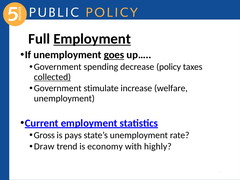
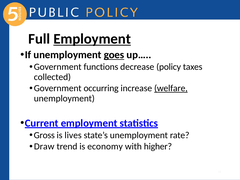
spending: spending -> functions (101, 67)
collected underline: present -> none (52, 77)
stimulate: stimulate -> occurring (101, 88)
welfare underline: none -> present (171, 88)
pays: pays -> lives (73, 135)
highly: highly -> higher (158, 147)
